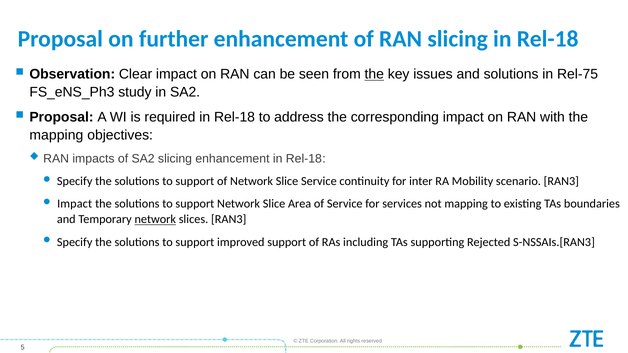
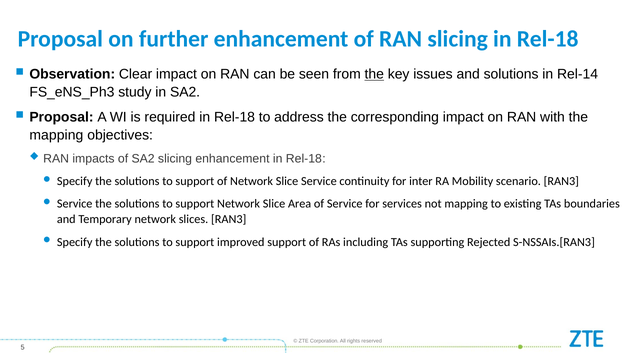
Rel-75: Rel-75 -> Rel-14 (578, 74)
Impact: Impact -> Service (75, 204)
network underline: present -> none (155, 220)
